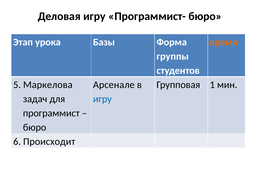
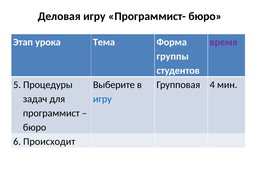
Базы: Базы -> Тема (104, 42)
время colour: orange -> purple (224, 42)
Маркелова: Маркелова -> Процедуры (48, 85)
Арсенале: Арсенале -> Выберите (114, 85)
1: 1 -> 4 (212, 85)
